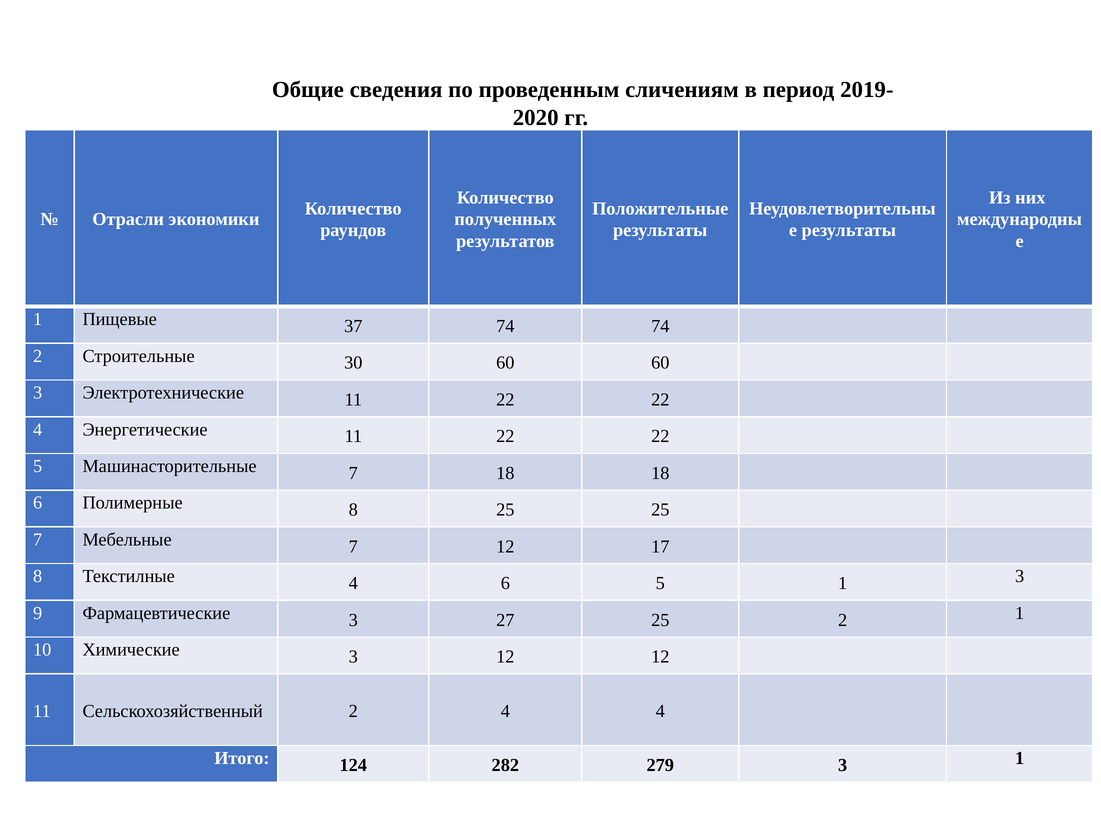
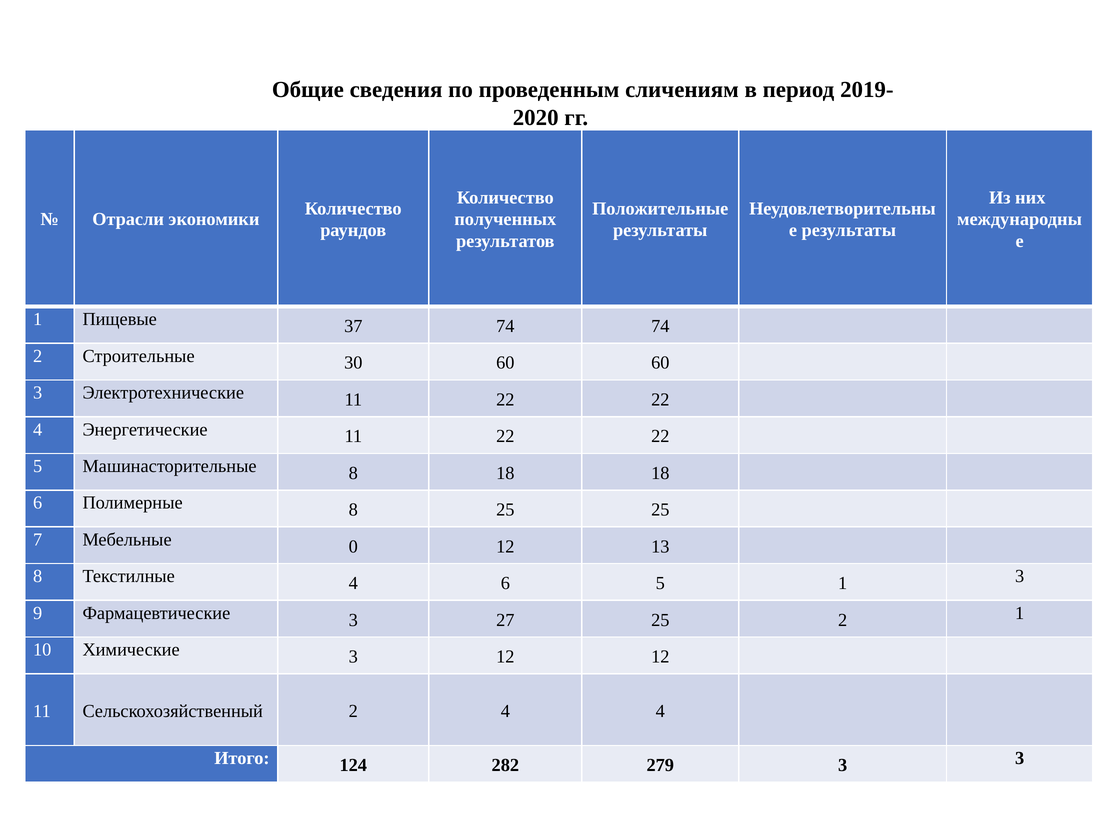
Машинасторительные 7: 7 -> 8 (353, 473)
Мебельные 7: 7 -> 0 (353, 546)
17: 17 -> 13 (660, 546)
3 1: 1 -> 3 (1020, 758)
